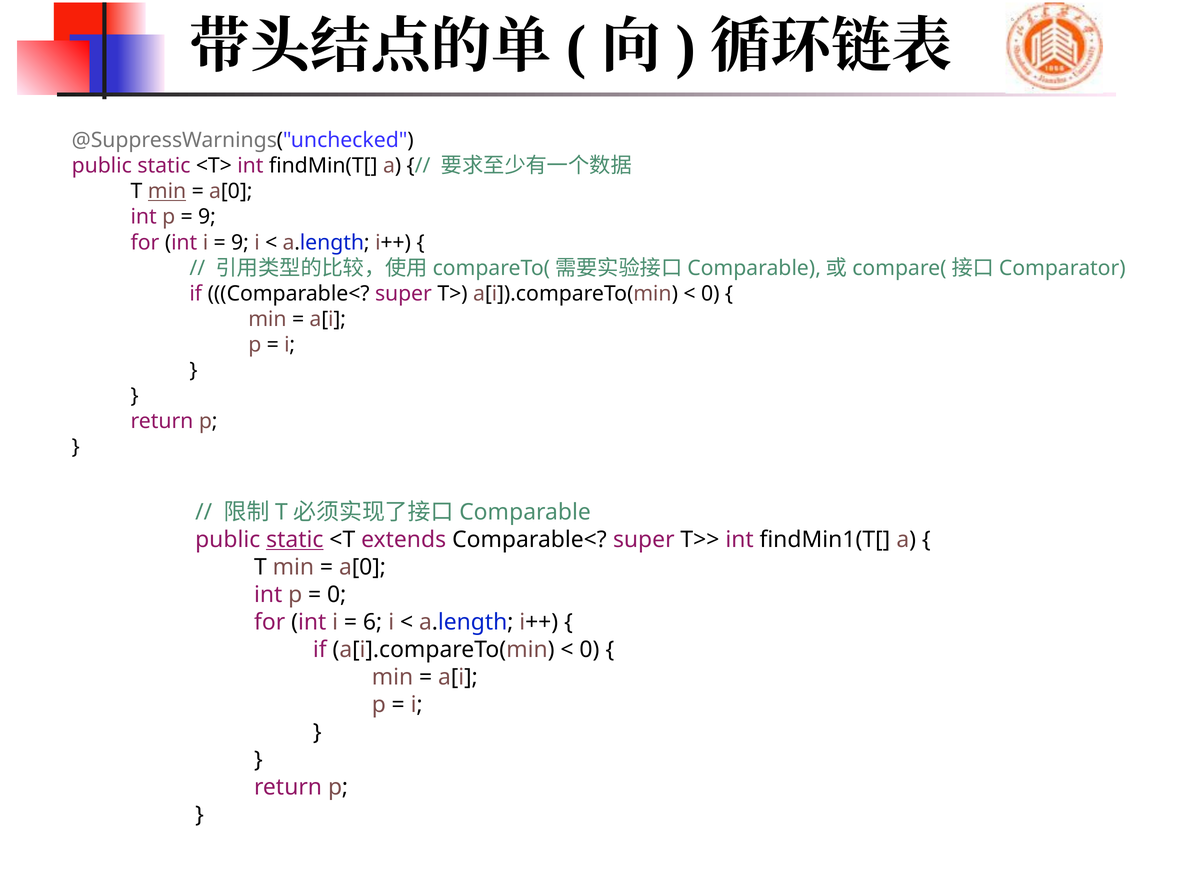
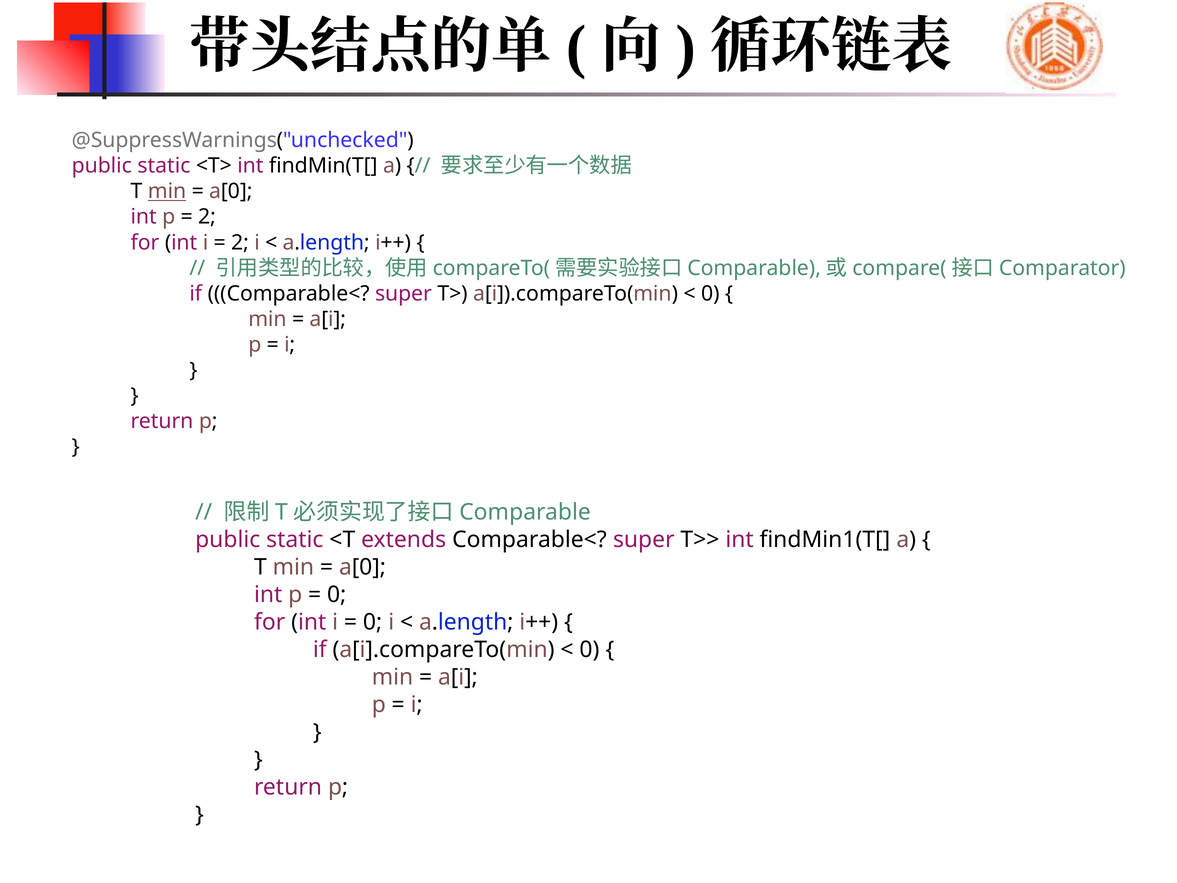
9: 9 -> 2 (207, 217)
9: 9 -> 2 (240, 242)
static underline: present -> none (295, 539)
6: 6 -> 0 (373, 622)
